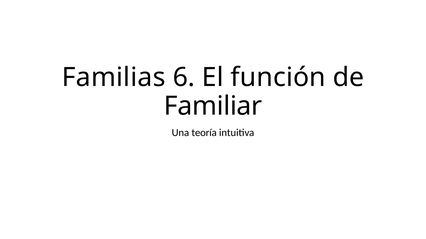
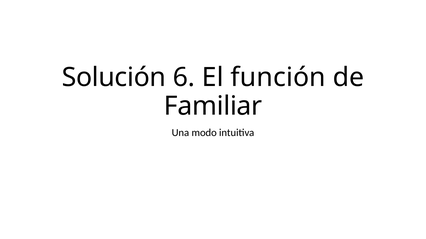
Familias: Familias -> Solución (114, 78)
teoría: teoría -> modo (204, 133)
